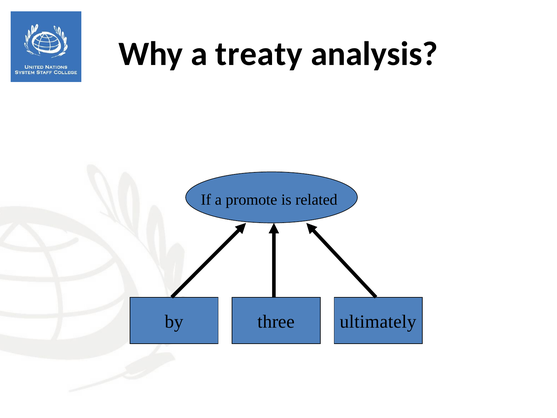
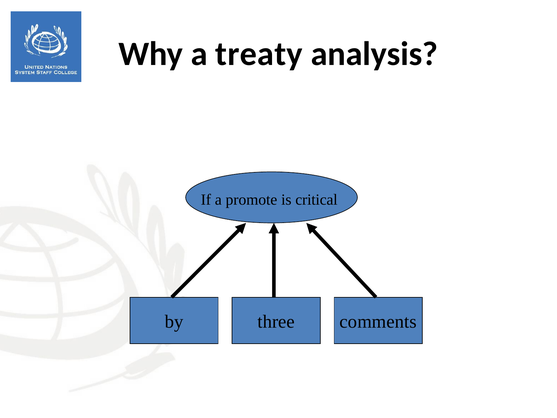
related: related -> critical (316, 200)
ultimately: ultimately -> comments (378, 322)
